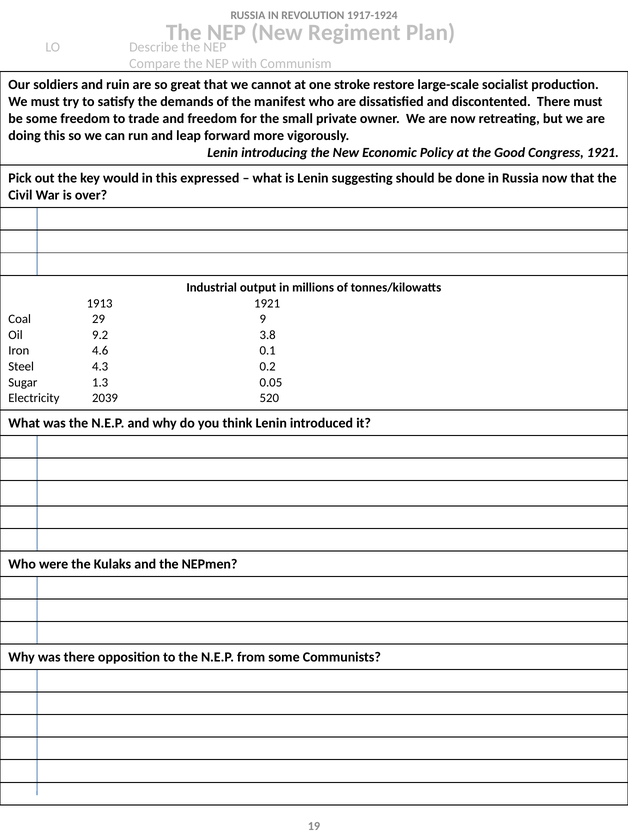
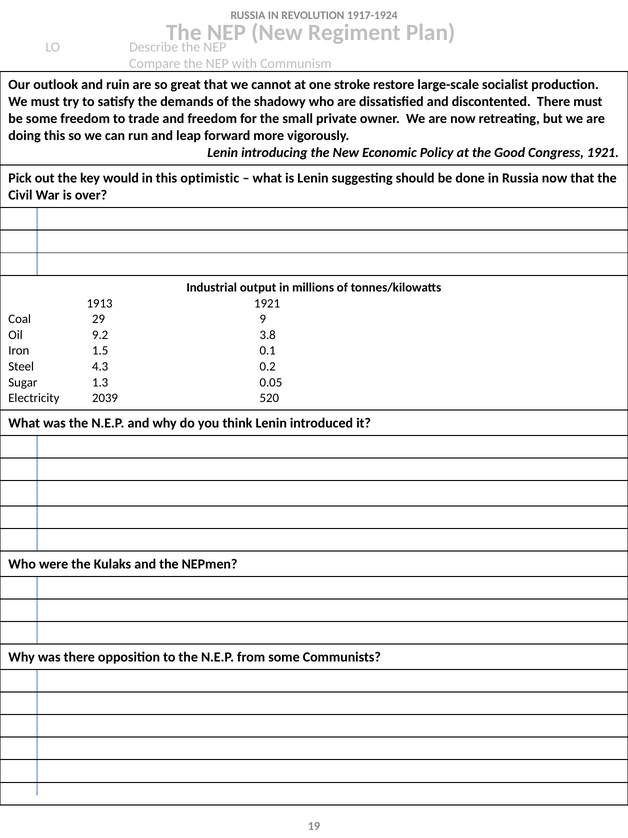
soldiers: soldiers -> outlook (56, 84)
manifest: manifest -> shadowy (280, 101)
expressed: expressed -> optimistic (210, 178)
4.6: 4.6 -> 1.5 (100, 350)
